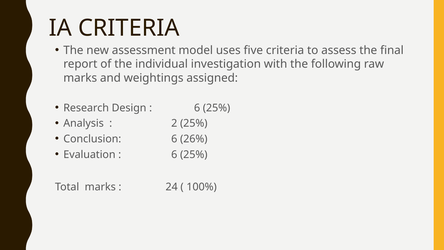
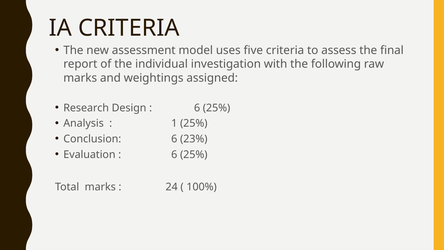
2: 2 -> 1 (174, 123)
26%: 26% -> 23% (194, 139)
